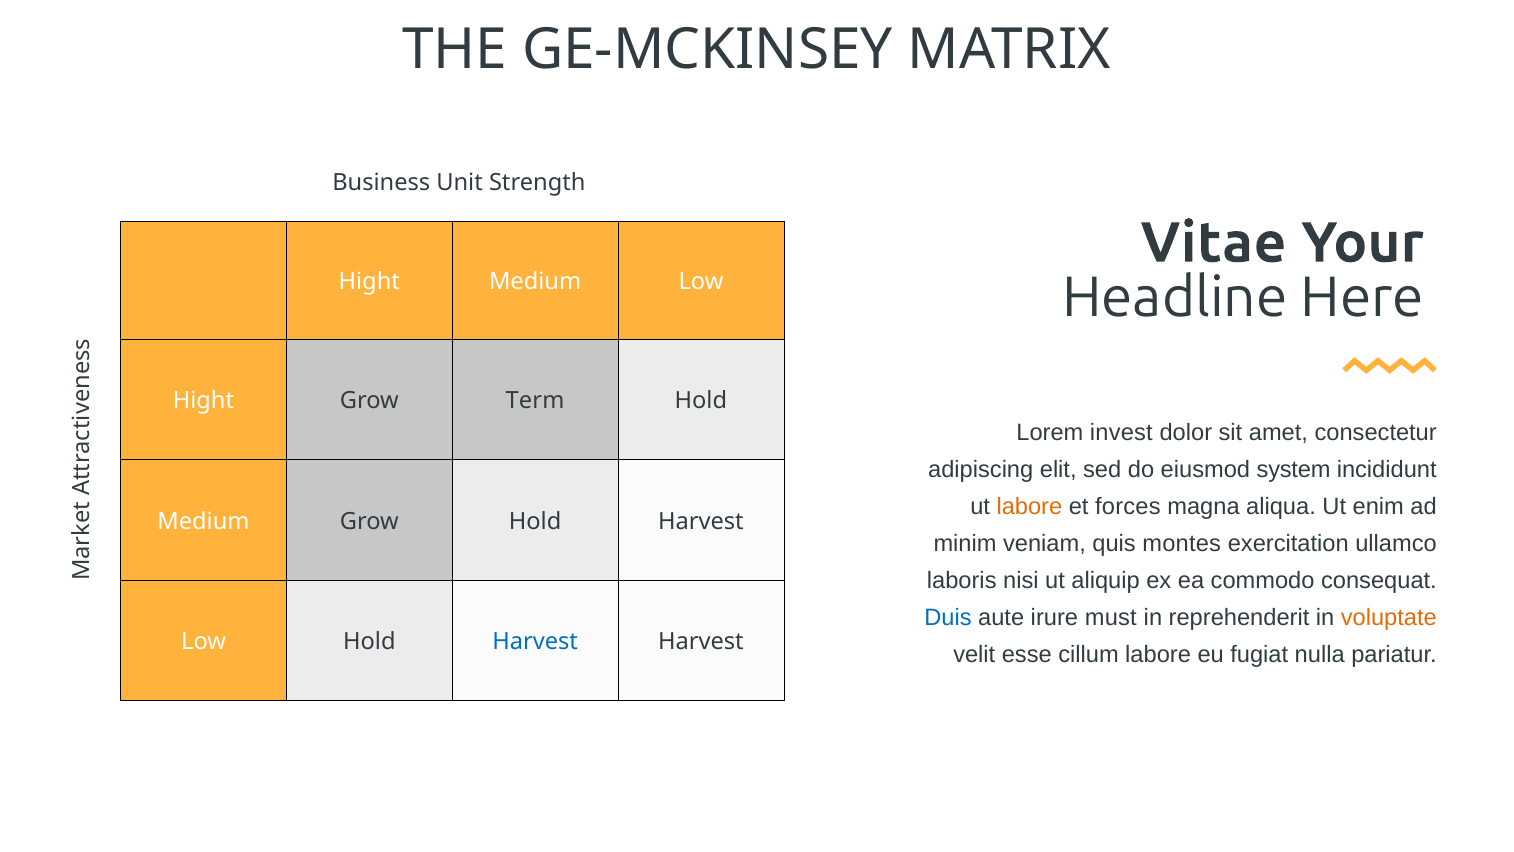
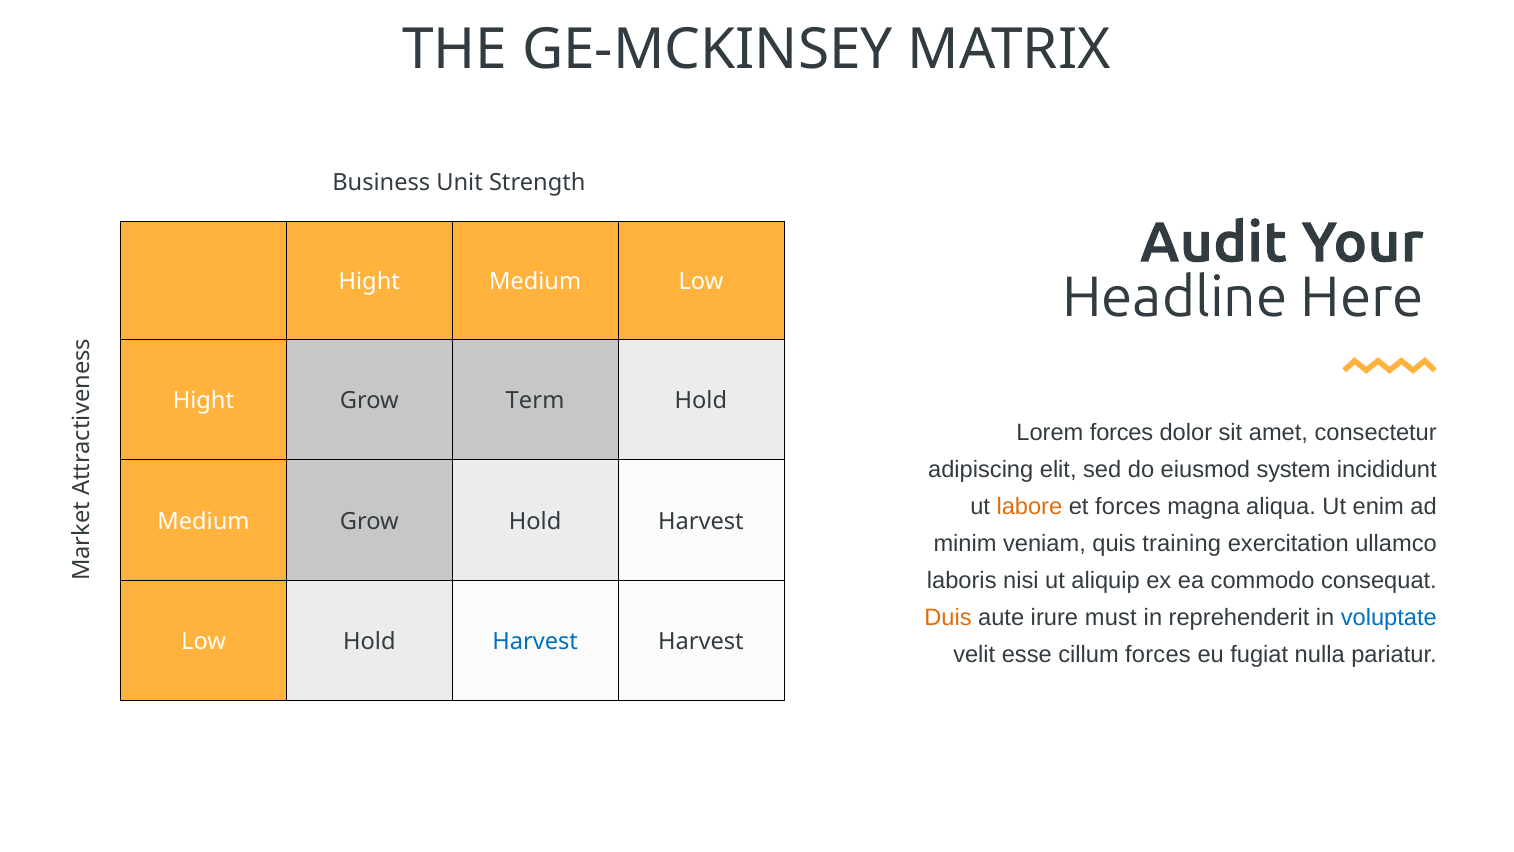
Vitae: Vitae -> Audit (1214, 243)
Lorem invest: invest -> forces (1122, 433)
montes: montes -> training (1182, 543)
Duis colour: blue -> orange (948, 617)
voluptate colour: orange -> blue (1389, 617)
cillum labore: labore -> forces (1158, 654)
